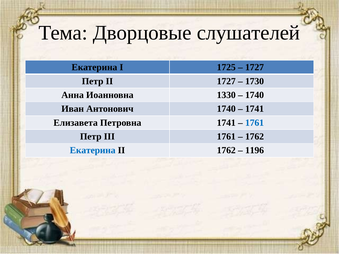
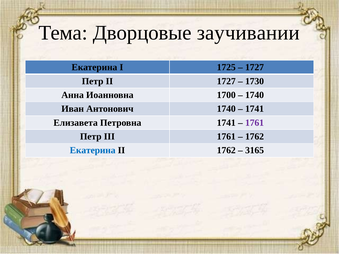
слушателей: слушателей -> заучивании (248, 33)
1330: 1330 -> 1700 (226, 95)
1761 colour: blue -> purple (255, 123)
1196: 1196 -> 3165 (255, 151)
